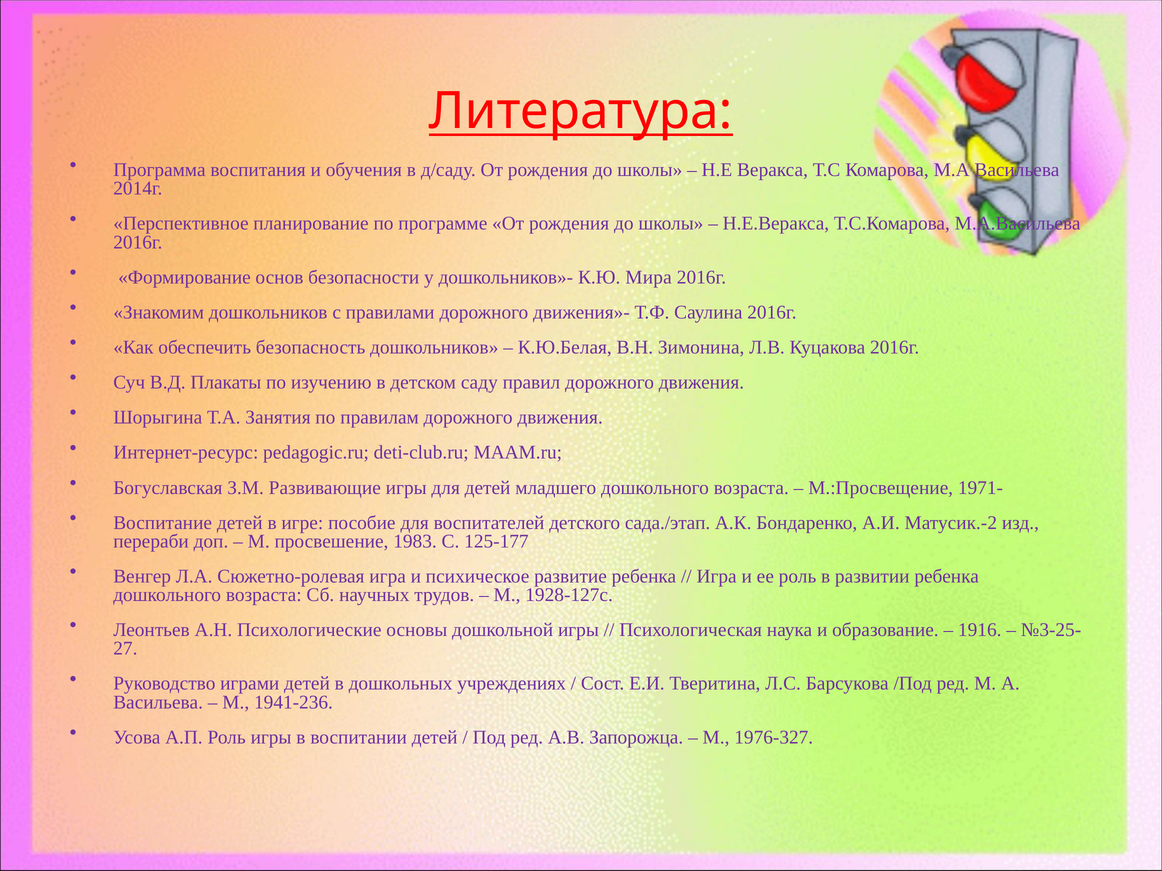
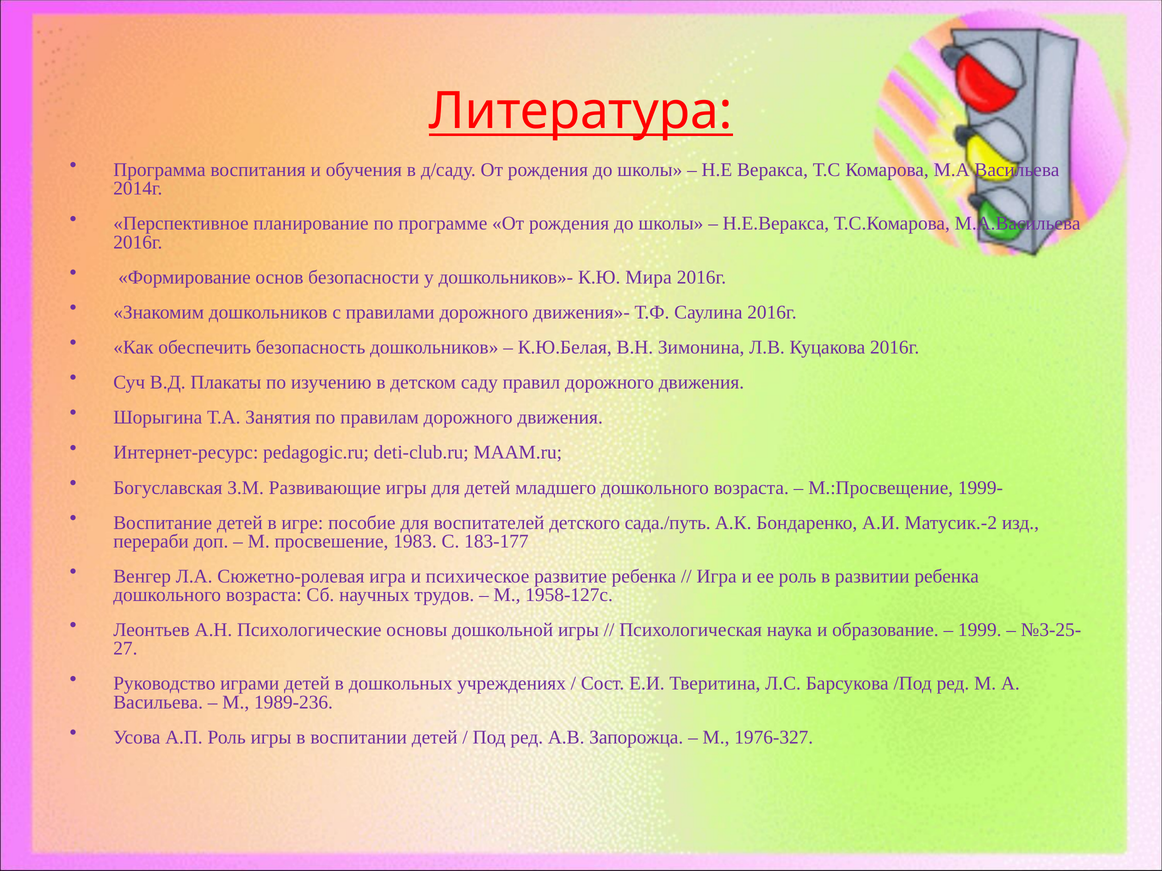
1971-: 1971- -> 1999- (980, 488)
сада./этап: сада./этап -> сада./путь (668, 523)
125-177: 125-177 -> 183-177 (496, 542)
1928-127с: 1928-127с -> 1958-127с (569, 595)
1916: 1916 -> 1999 (980, 630)
1941-236: 1941-236 -> 1989-236 (293, 703)
